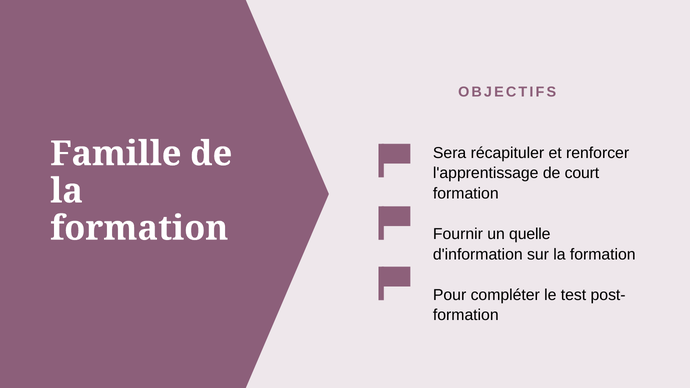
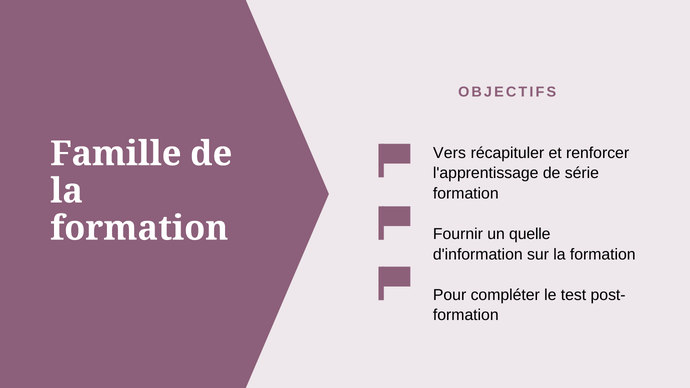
Sera: Sera -> Vers (450, 153)
court: court -> série (582, 173)
